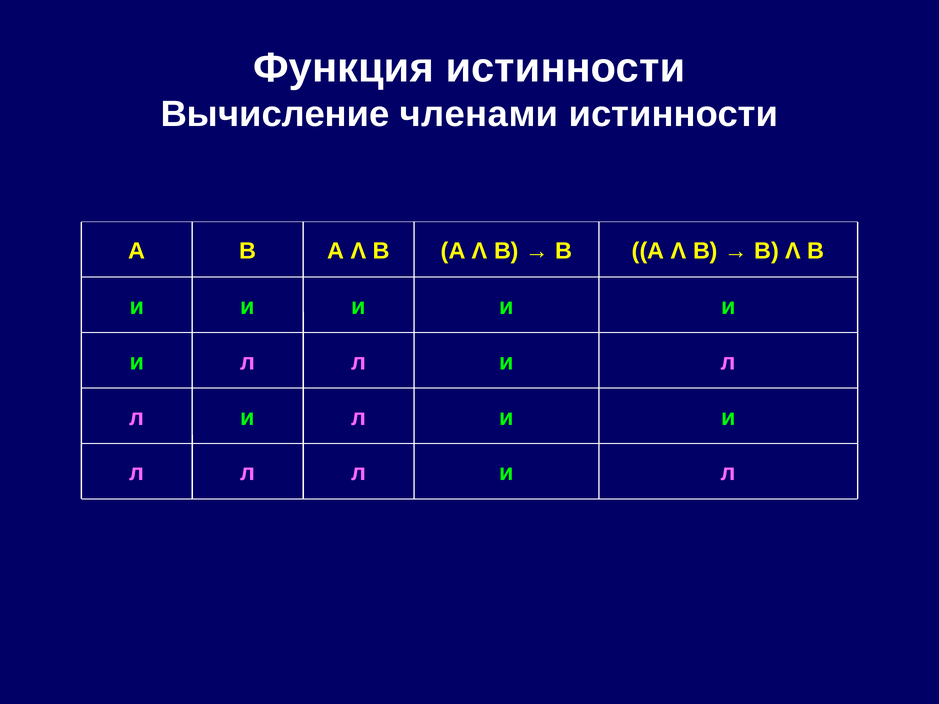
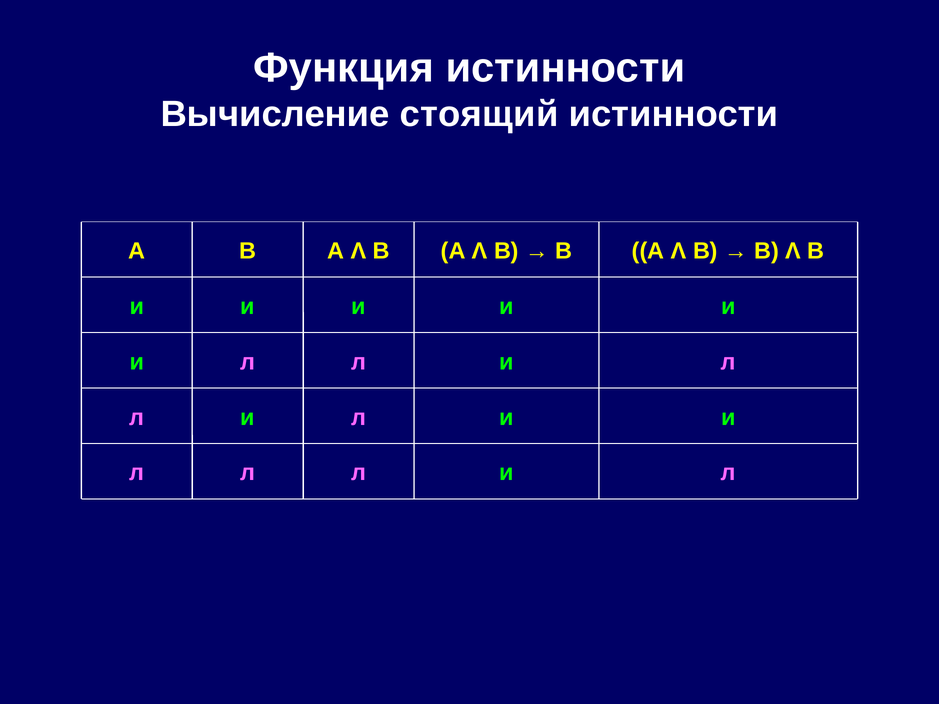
членами: членами -> стоящий (479, 114)
